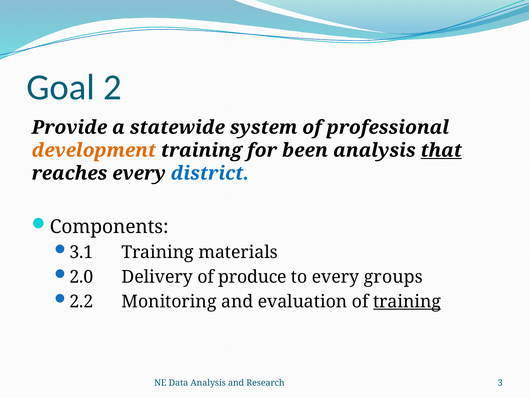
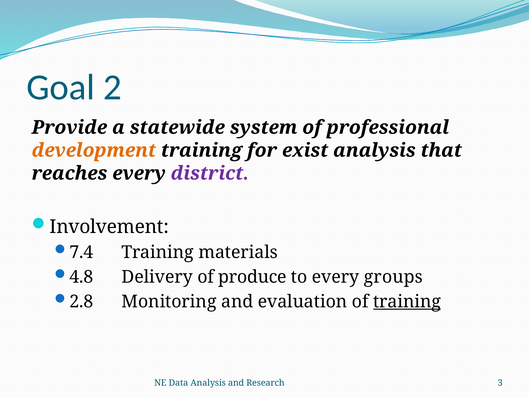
been: been -> exist (305, 150)
that underline: present -> none (441, 150)
district colour: blue -> purple (210, 173)
Components: Components -> Involvement (109, 227)
3.1: 3.1 -> 7.4 (81, 252)
2.0: 2.0 -> 4.8 (81, 277)
2.2: 2.2 -> 2.8 (81, 301)
